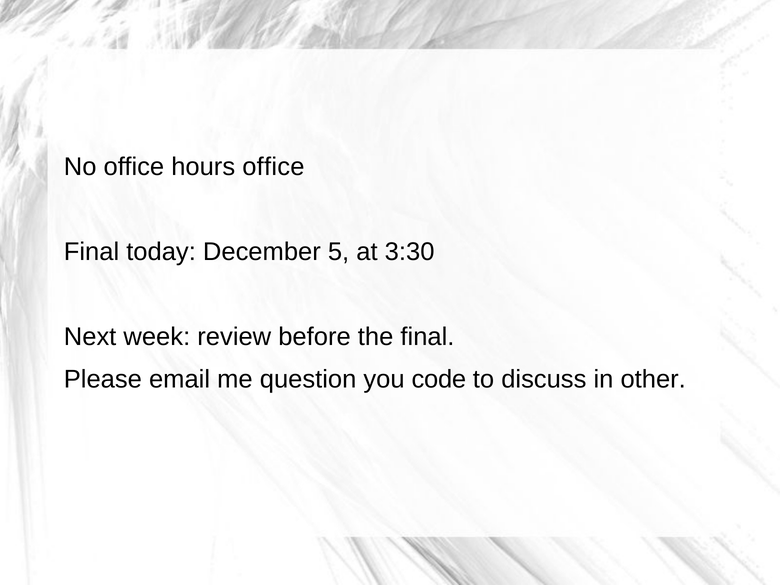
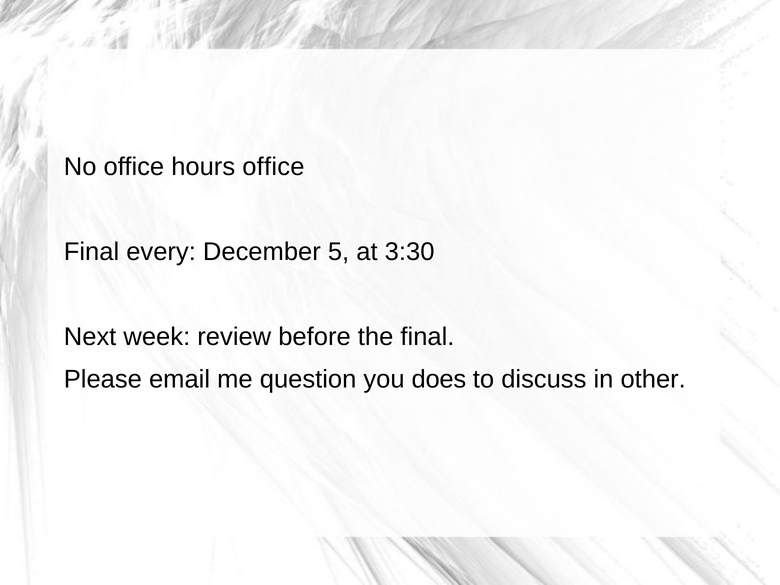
today: today -> every (161, 252)
code: code -> does (439, 379)
